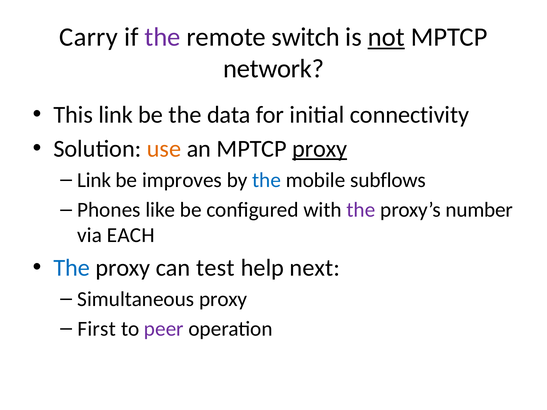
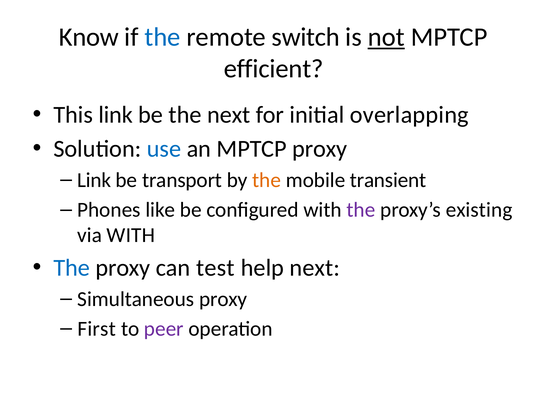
Carry: Carry -> Know (89, 37)
the colour: purple -> blue (163, 37)
network: network -> efficient (274, 69)
the data: data -> next (229, 115)
connectivity: connectivity -> overlapping (409, 115)
use colour: orange -> blue (164, 149)
proxy underline: present -> none (320, 149)
improves: improves -> transport (182, 180)
the colour: blue -> orange (267, 180)
subflows: subflows -> transient (388, 180)
number: number -> existing (479, 210)
via EACH: EACH -> WITH (131, 235)
